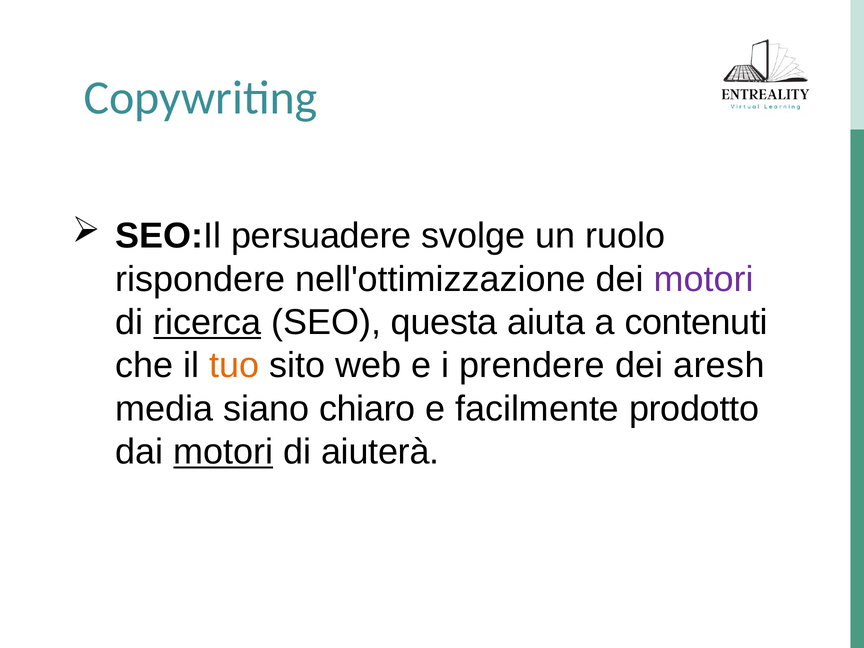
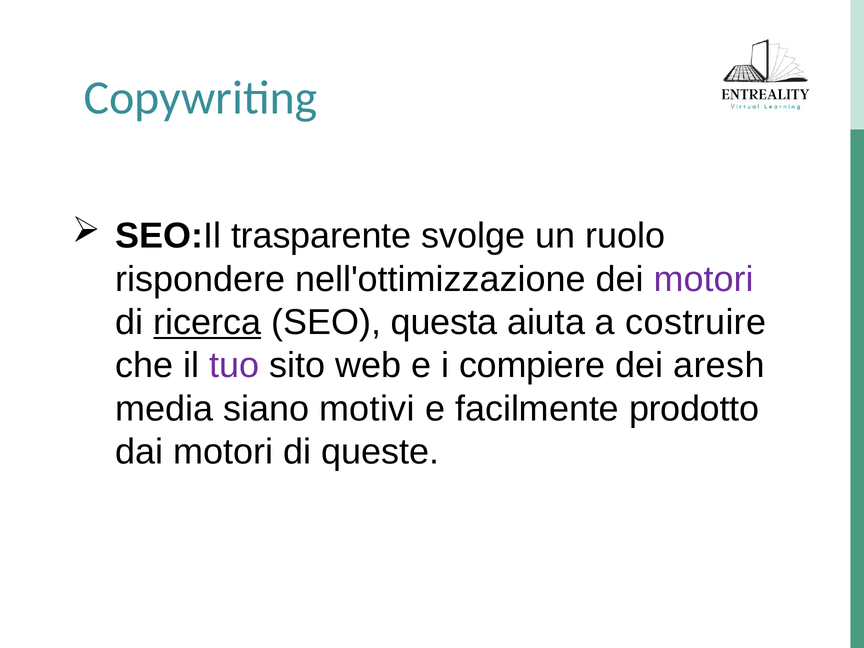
persuadere: persuadere -> trasparente (321, 236)
contenuti: contenuti -> costruire (696, 322)
tuo colour: orange -> purple (234, 366)
prendere: prendere -> compiere (532, 366)
chiaro: chiaro -> motivi (367, 409)
motori underline: present -> none (223, 452)
aiuterà: aiuterà -> queste (380, 452)
